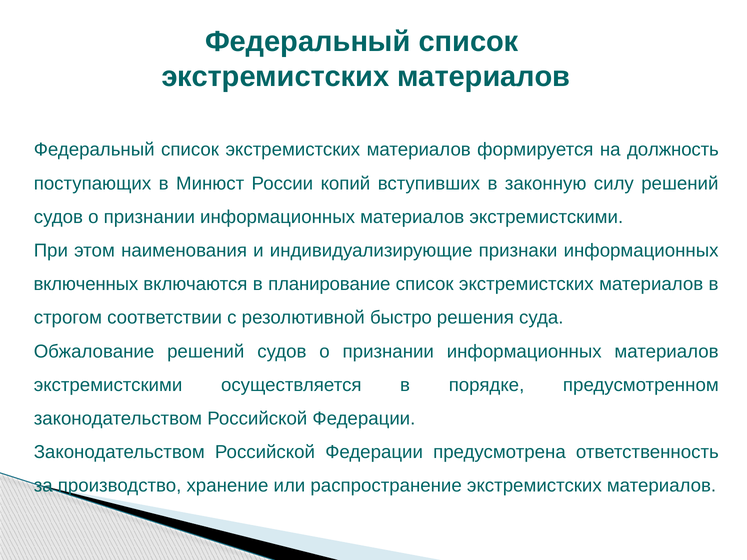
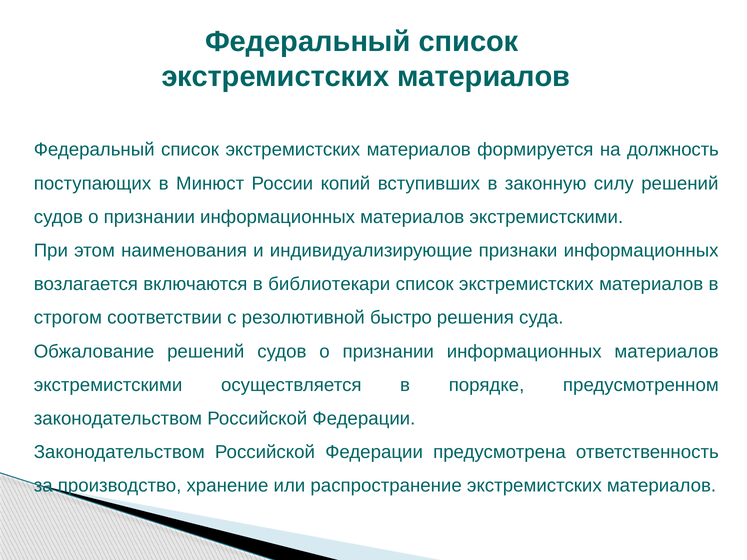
включенных: включенных -> возлагается (86, 284)
планирование: планирование -> библиотекари (329, 284)
